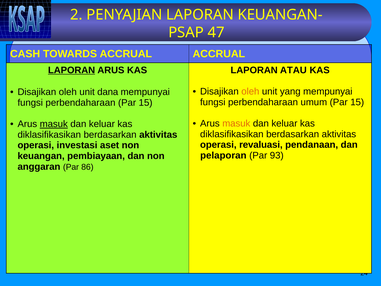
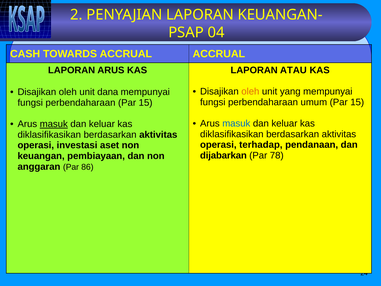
47: 47 -> 04 (216, 32)
LAPORAN underline: present -> none (72, 70)
masuk colour: orange -> blue (236, 123)
revaluasi: revaluasi -> terhadap (261, 145)
pelaporan: pelaporan -> dijabarkan (223, 155)
93: 93 -> 78 (277, 155)
